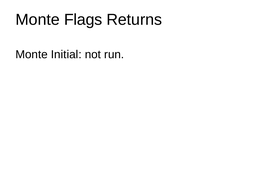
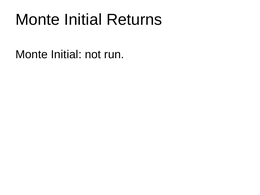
Flags: Flags -> Initial (83, 20)
